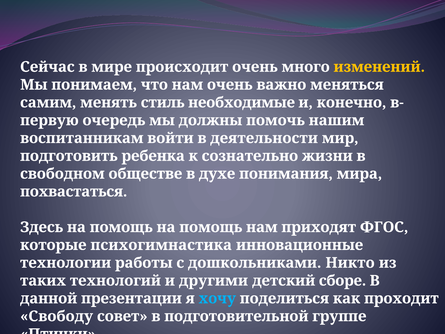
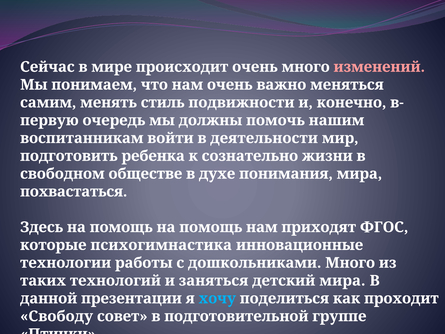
изменений colour: yellow -> pink (379, 67)
необходимые: необходимые -> подвижности (241, 102)
дошкольниками Никто: Никто -> Много (350, 263)
другими: другими -> заняться (214, 280)
детский сборе: сборе -> мира (342, 280)
